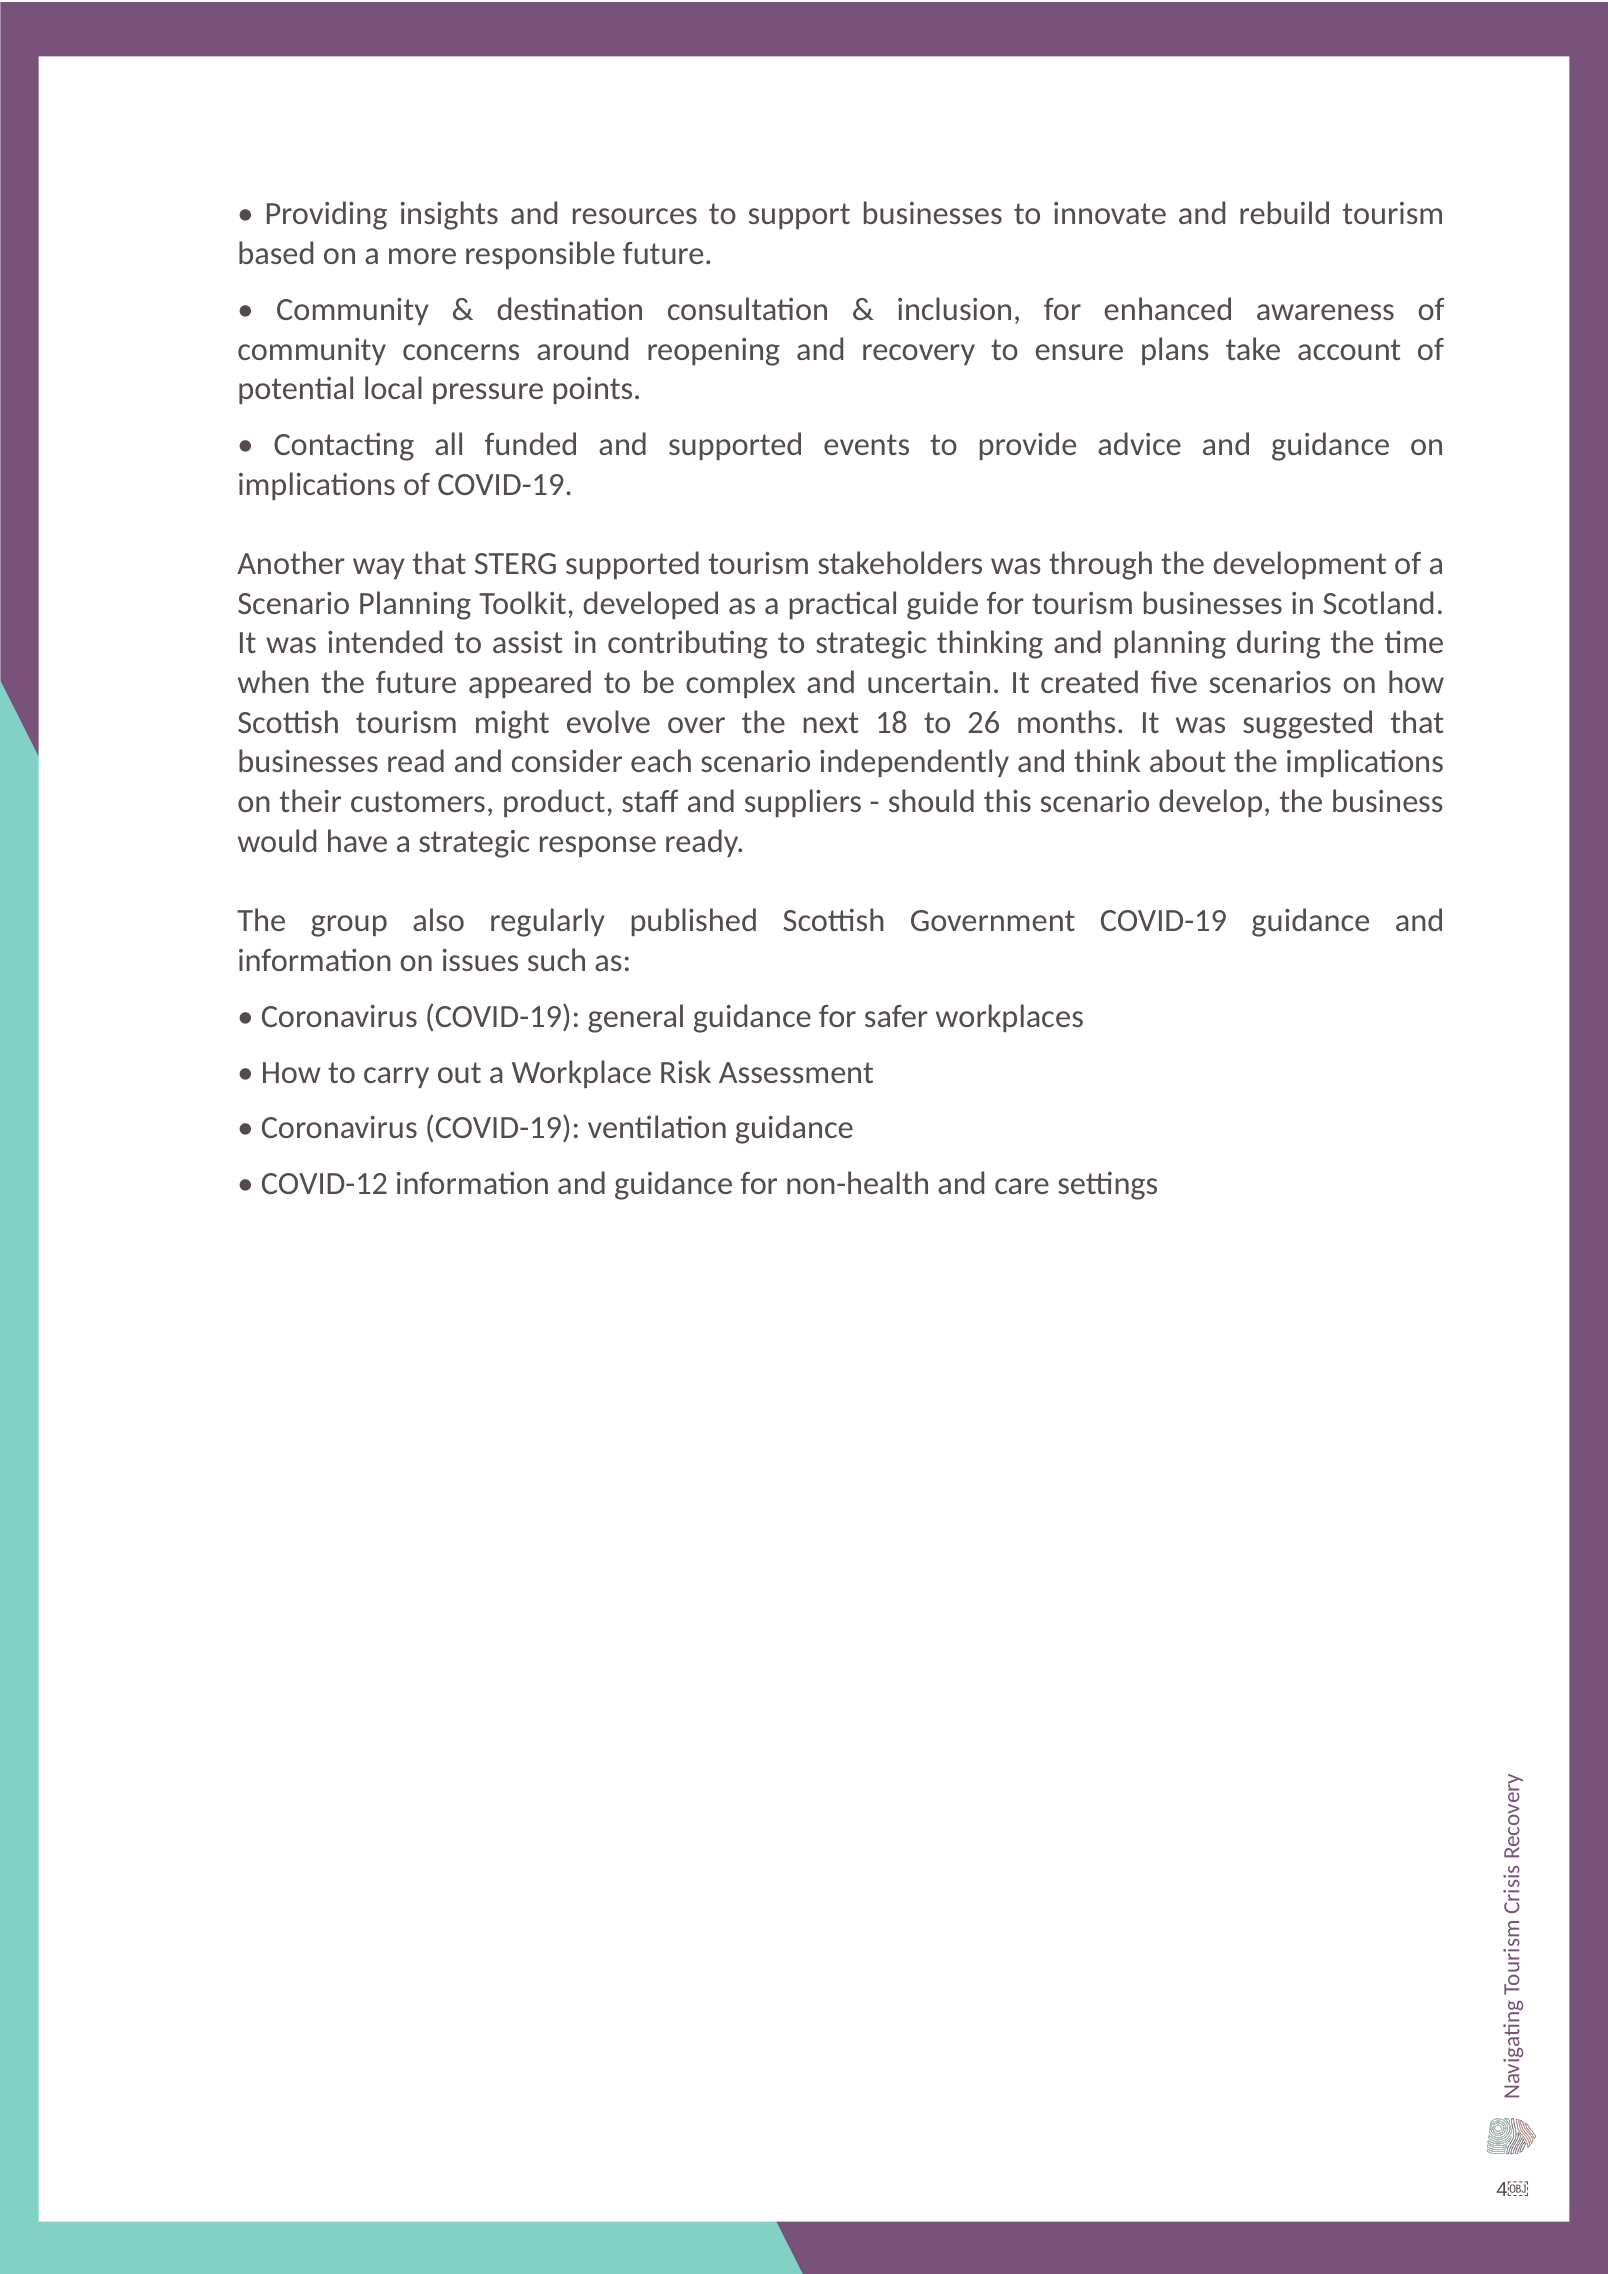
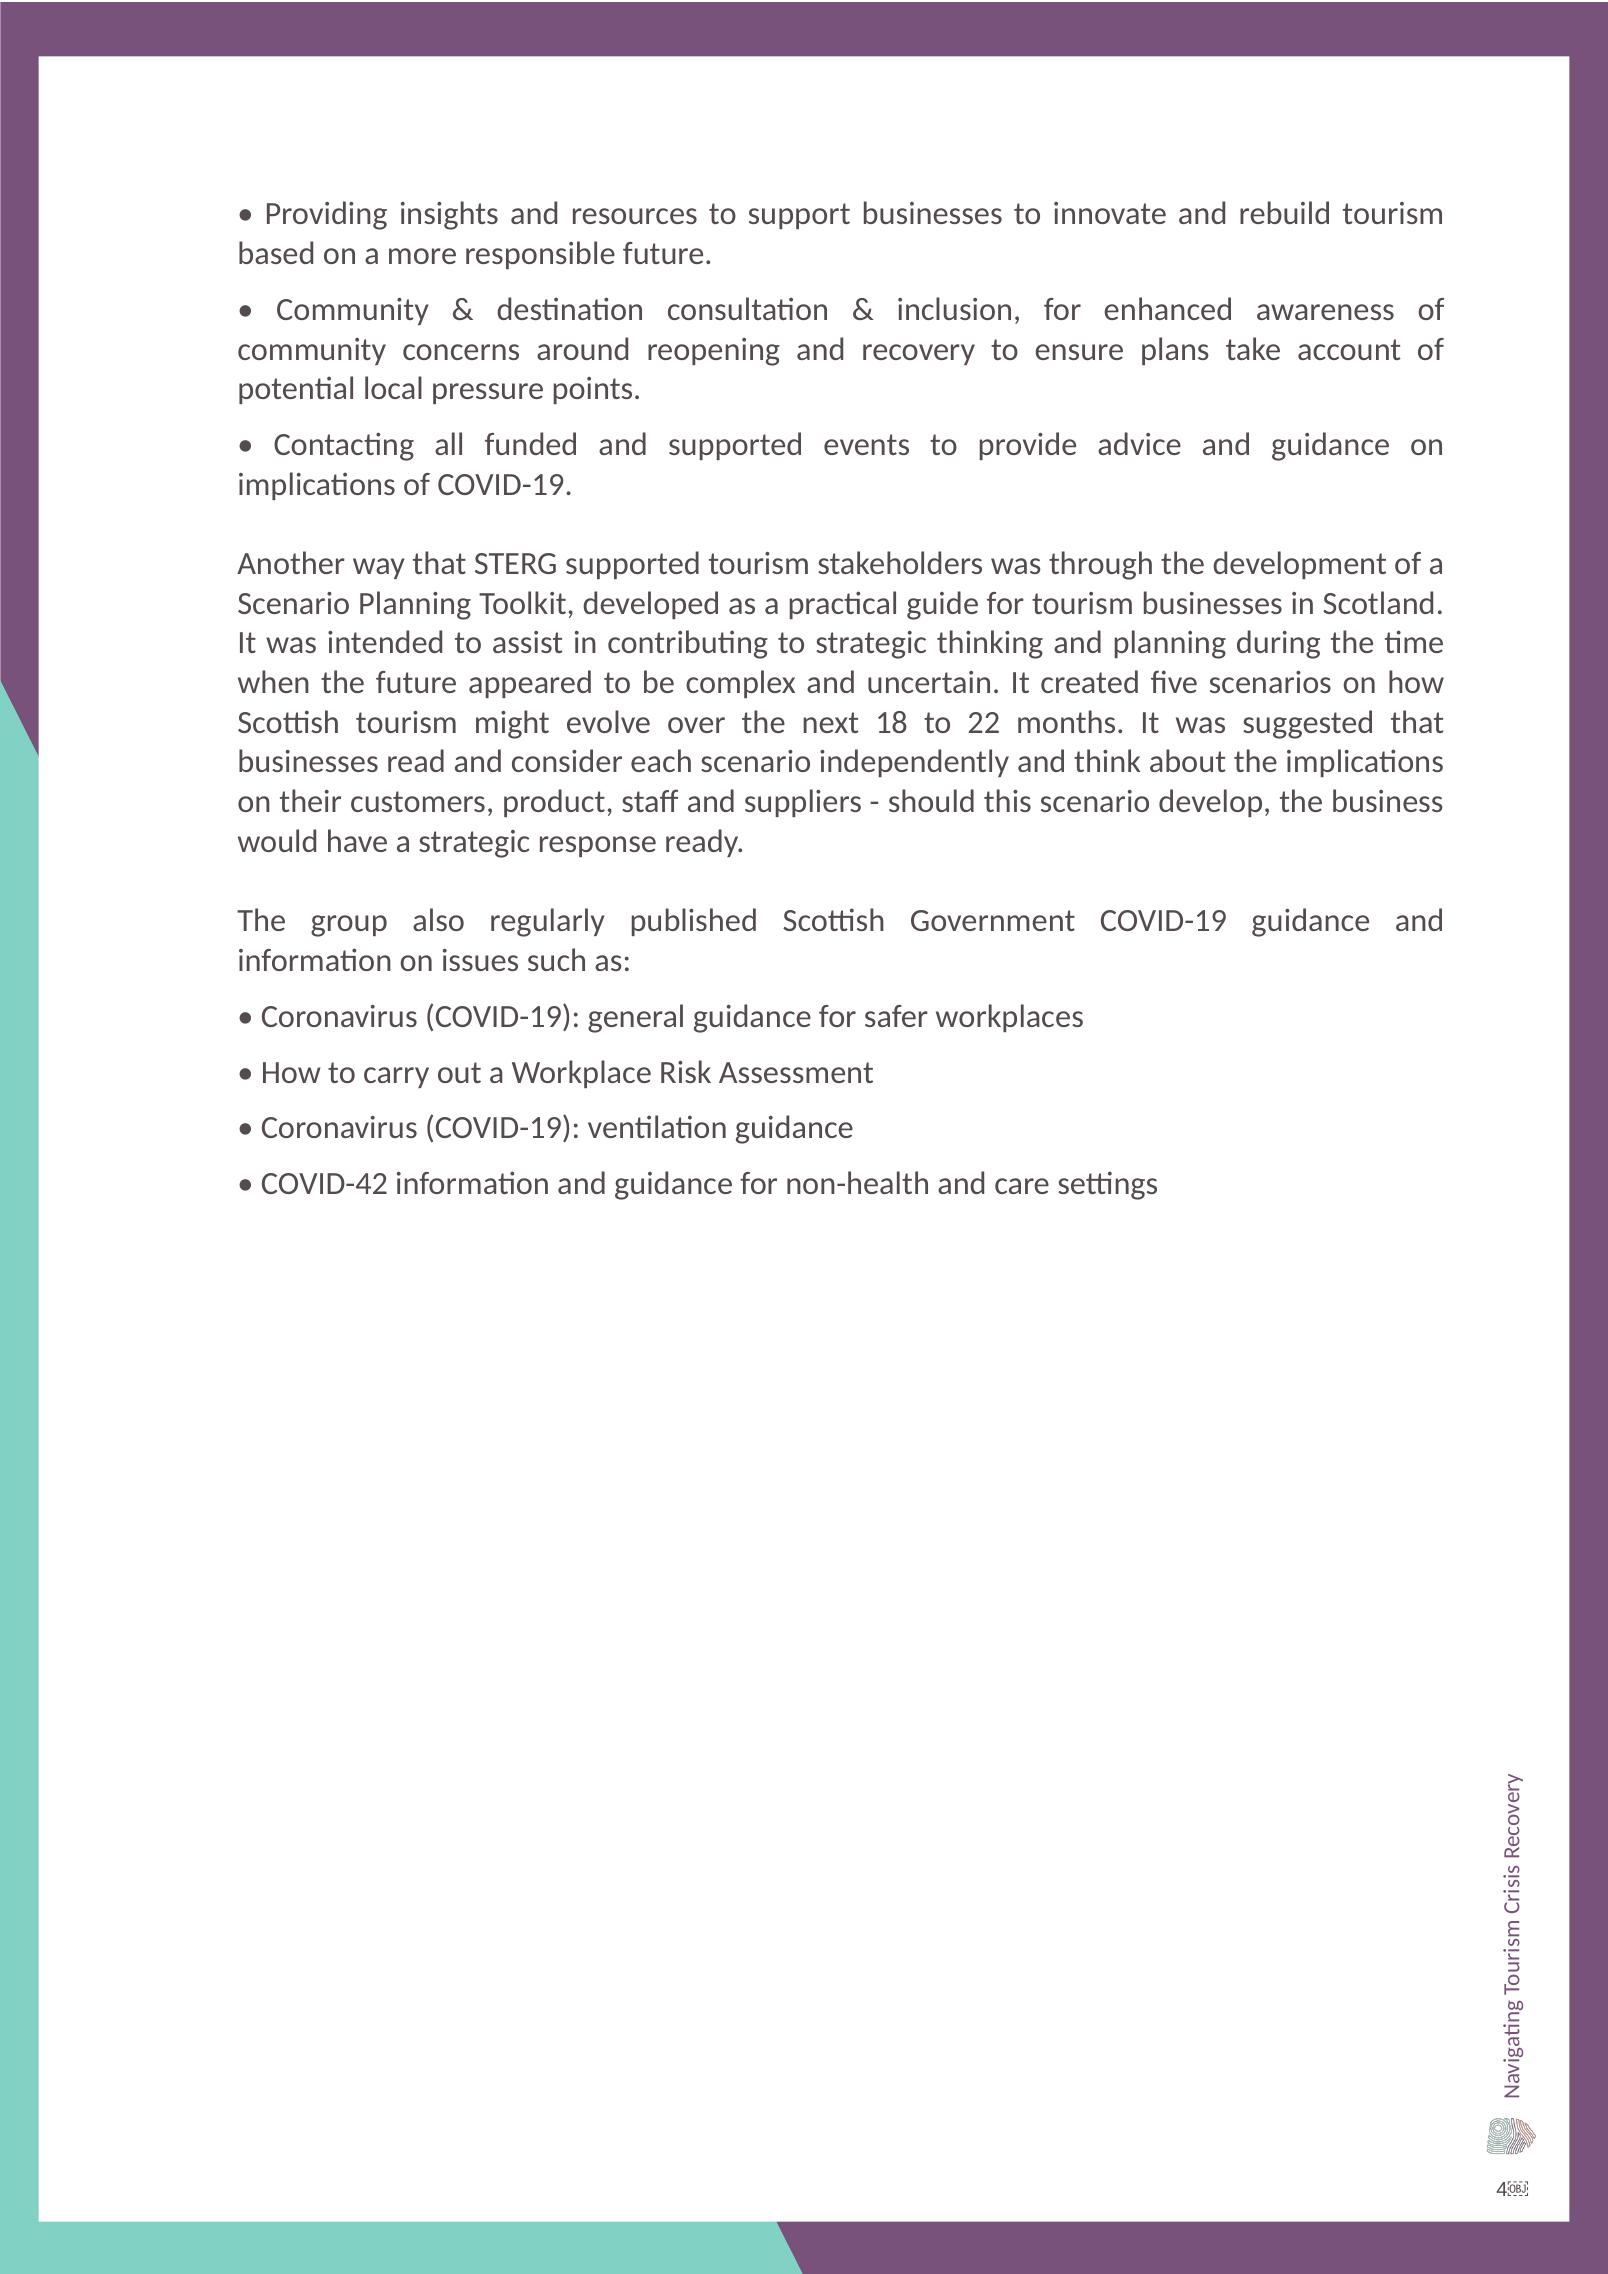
26: 26 -> 22 (984, 723)
COVID-12: COVID-12 -> COVID-42 (324, 1184)
